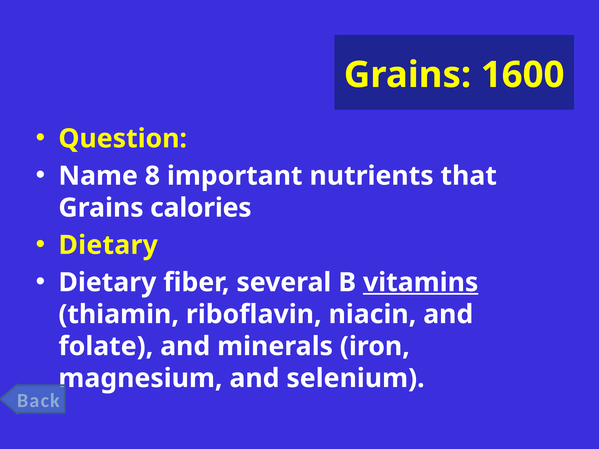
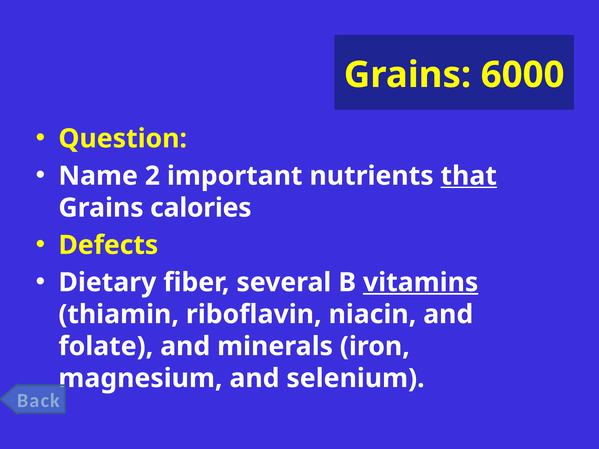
1600: 1600 -> 6000 (523, 75)
8: 8 -> 2 (152, 176)
that underline: none -> present (469, 176)
Dietary: Dietary -> Defects (108, 245)
